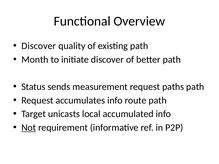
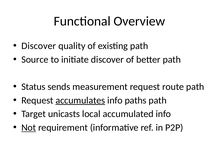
Month: Month -> Source (35, 60)
paths: paths -> route (173, 87)
accumulates underline: none -> present (80, 100)
route: route -> paths (136, 100)
